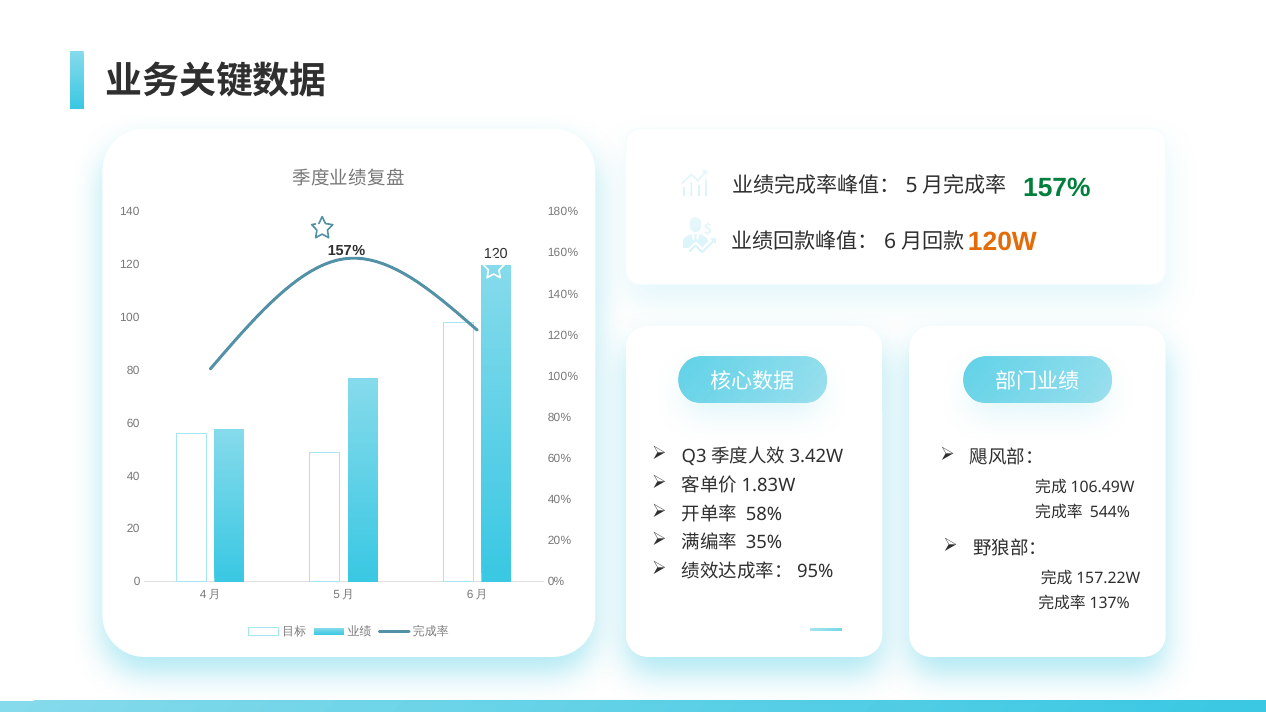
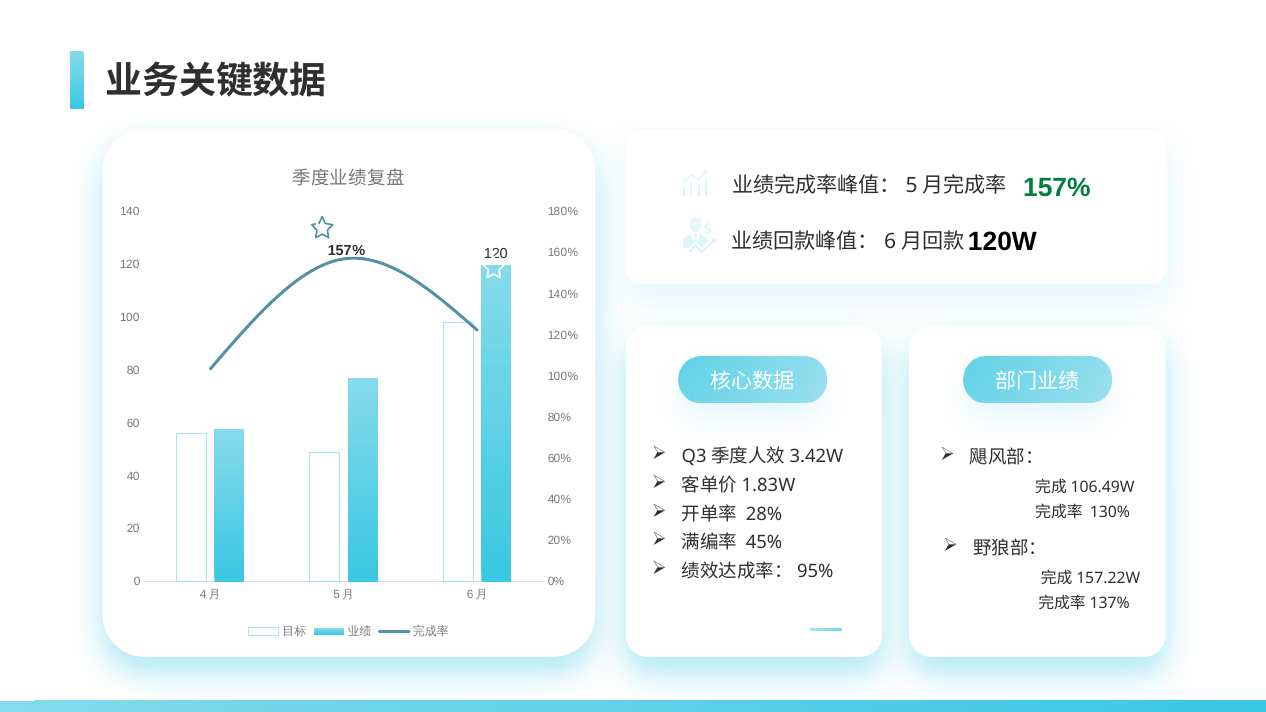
120W colour: orange -> black (1002, 242)
58%: 58% -> 28% (764, 514)
544%: 544% -> 130% (1110, 512)
35%: 35% -> 45% (764, 543)
